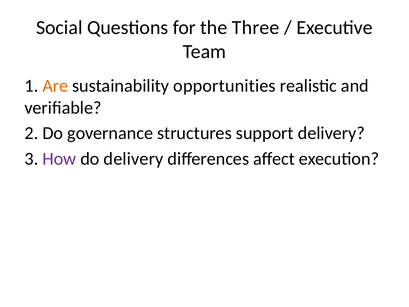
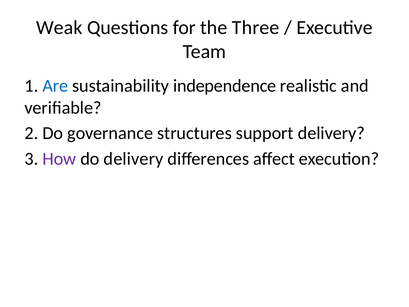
Social: Social -> Weak (59, 28)
Are colour: orange -> blue (55, 86)
opportunities: opportunities -> independence (225, 86)
